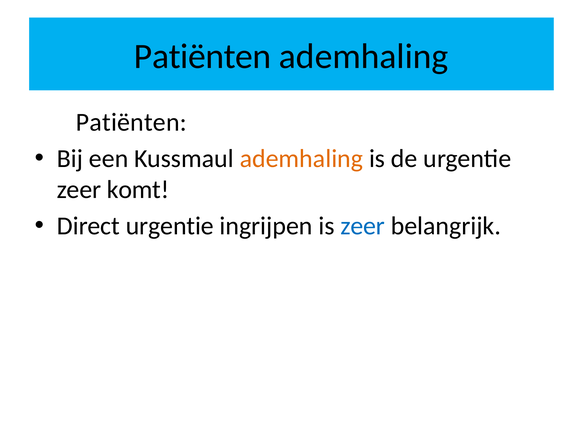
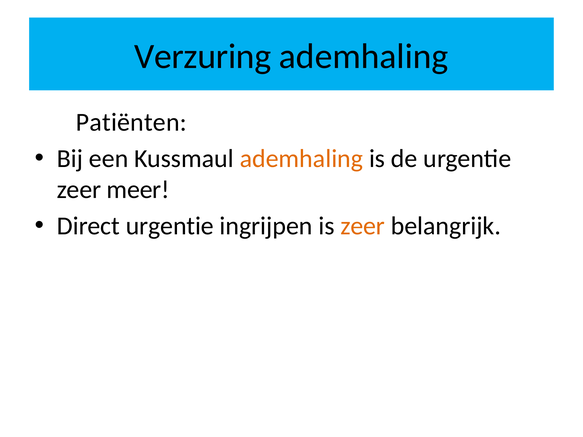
Patiënten: Patiënten -> Verzuring (203, 56)
komt: komt -> meer (138, 190)
zeer colour: blue -> orange (363, 226)
